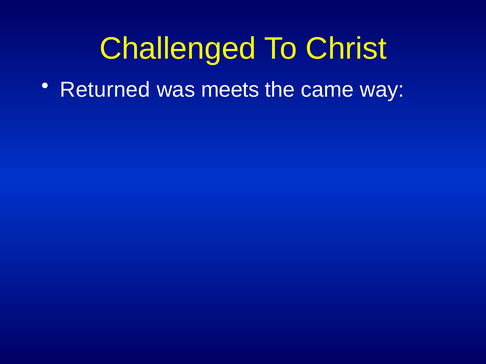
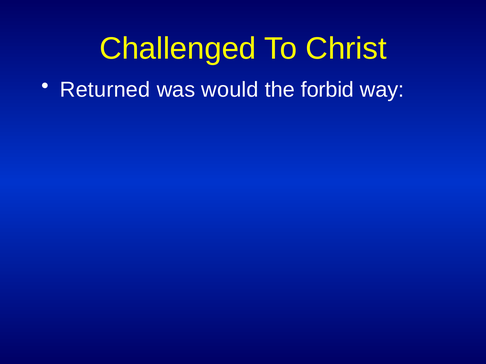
meets: meets -> would (230, 90)
came: came -> forbid (327, 90)
